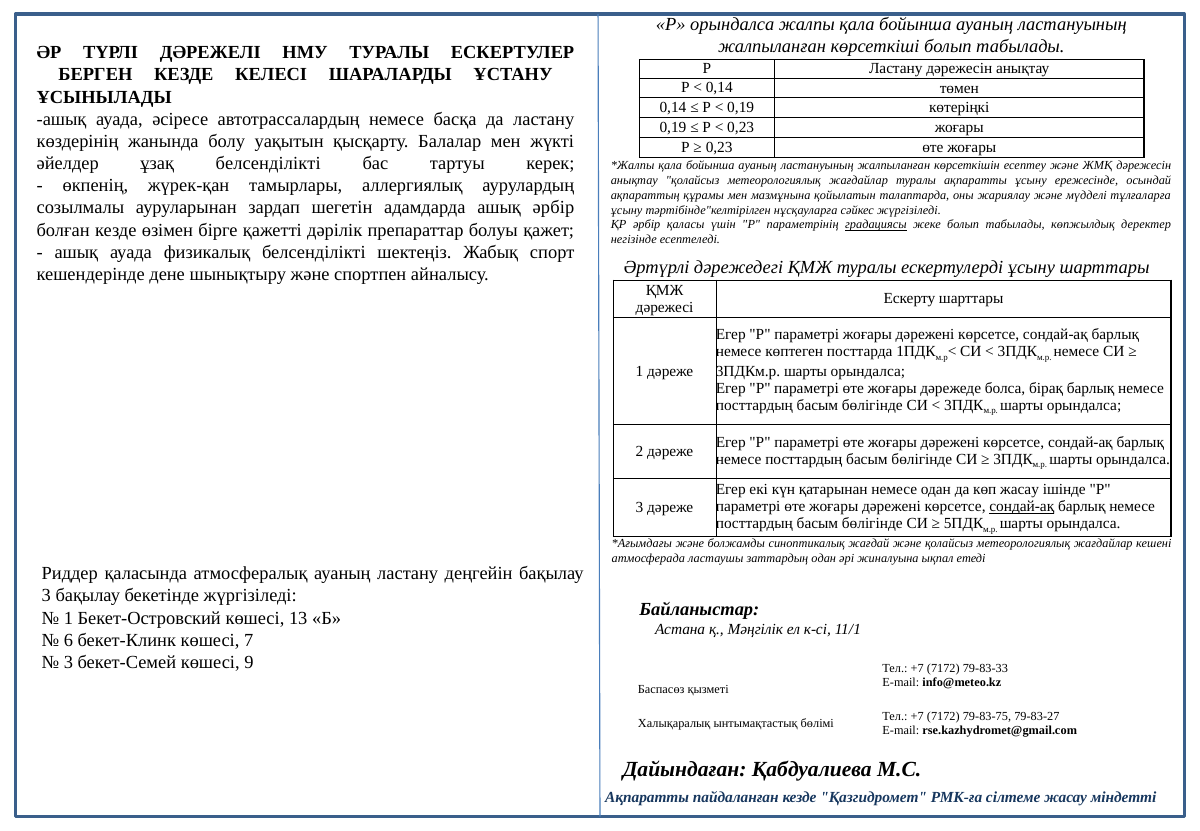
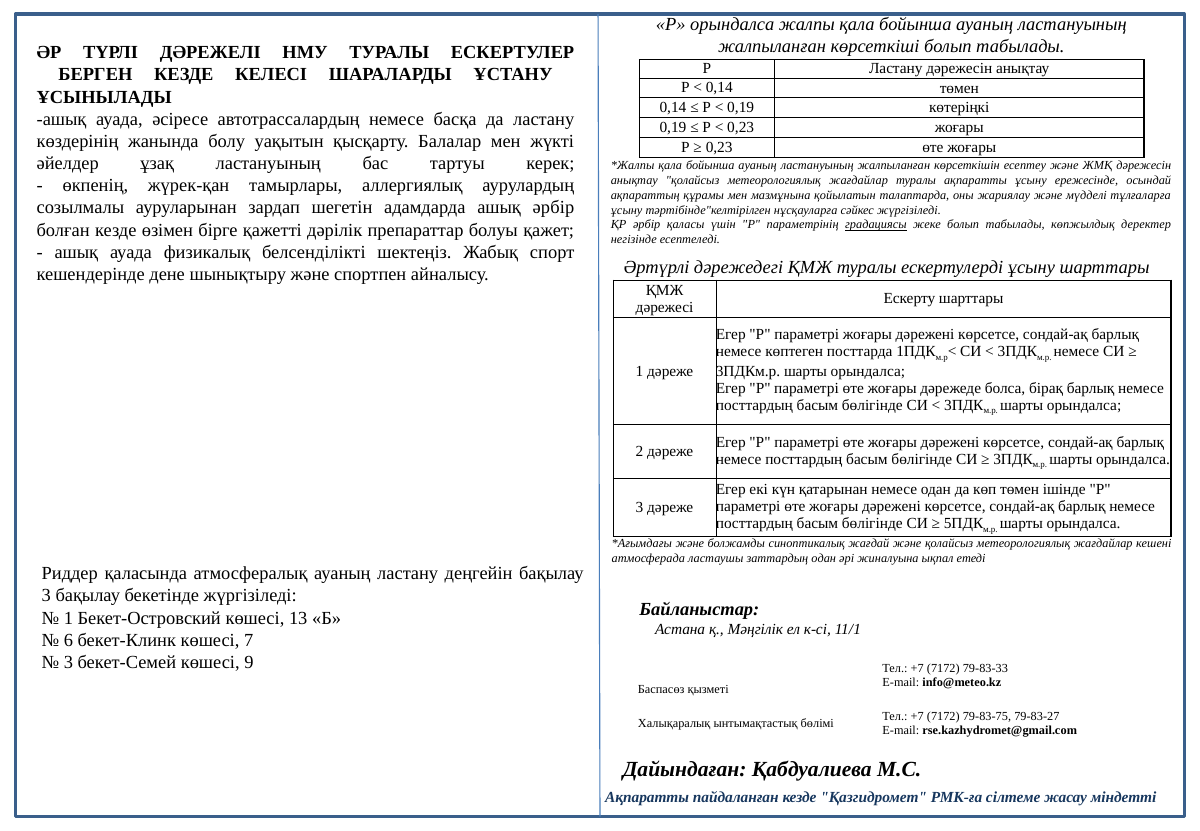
ұзақ белсенділікті: белсенділікті -> ластануының (268, 163)
көп жасау: жасау -> төмен (1020, 489)
сондай-ақ underline: present -> none (1022, 506)
